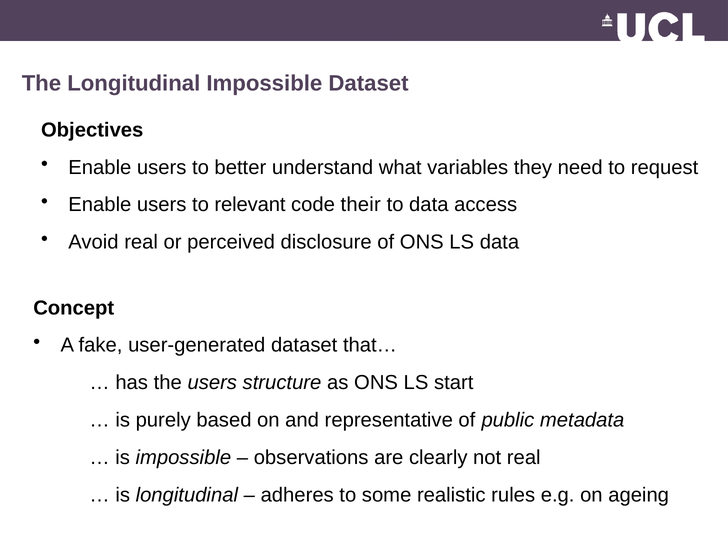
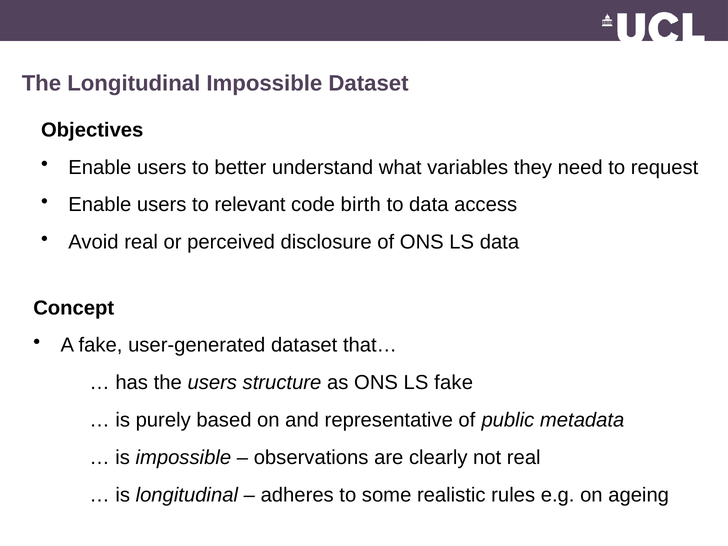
their: their -> birth (361, 205)
LS start: start -> fake (454, 383)
